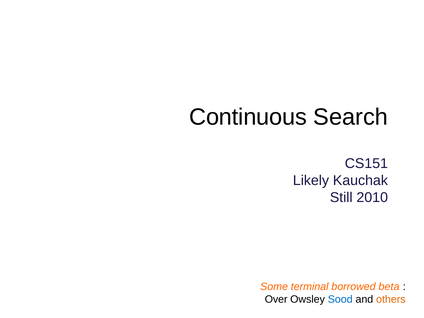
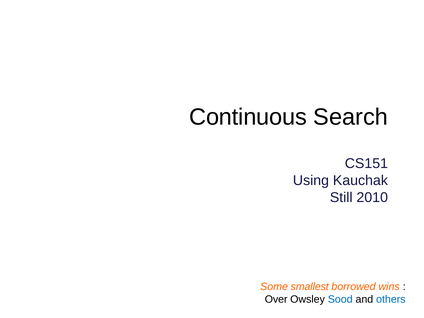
Likely: Likely -> Using (311, 180)
terminal: terminal -> smallest (310, 287)
beta: beta -> wins (389, 287)
others colour: orange -> blue (391, 299)
